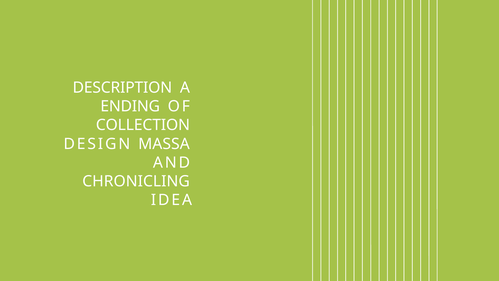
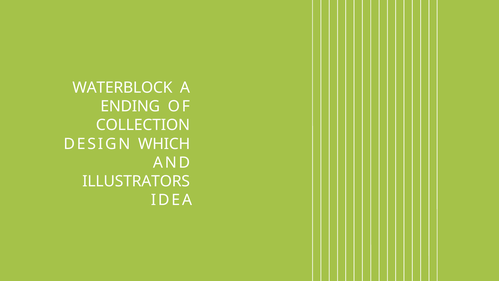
DESCRIPTION: DESCRIPTION -> WATERBLOCK (122, 88)
MASSA: MASSA -> WHICH (164, 144)
CHRONICLING: CHRONICLING -> ILLUSTRATORS (136, 181)
